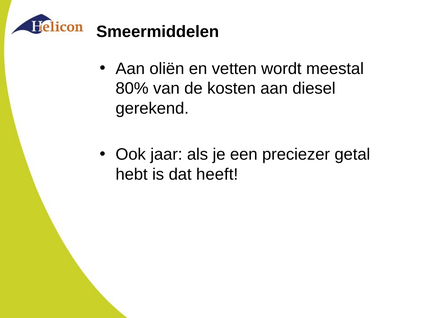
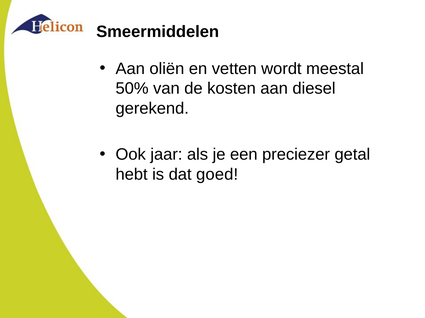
80%: 80% -> 50% (132, 89)
heeft: heeft -> goed (217, 175)
